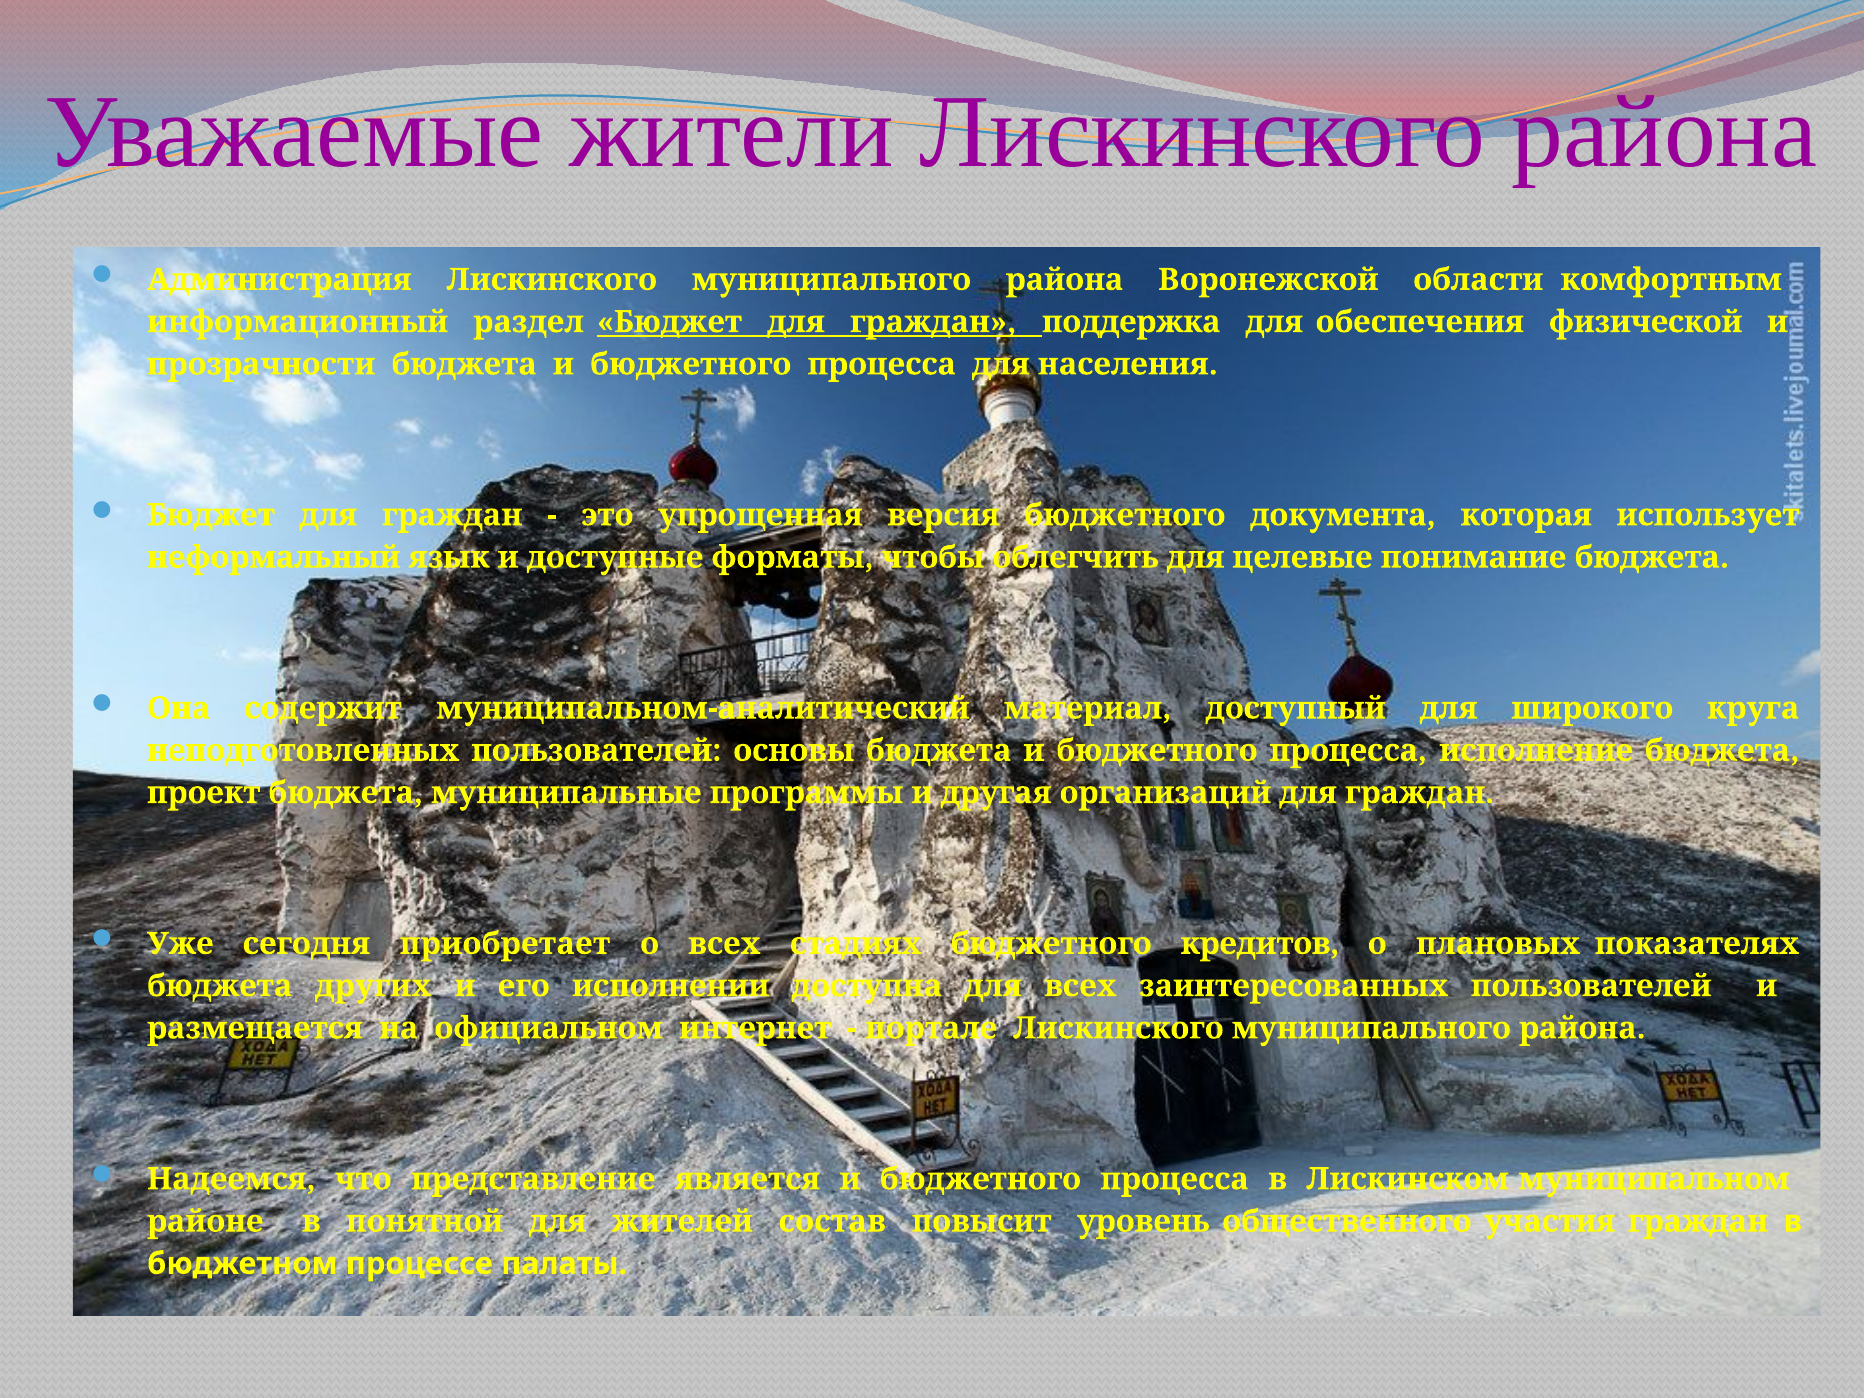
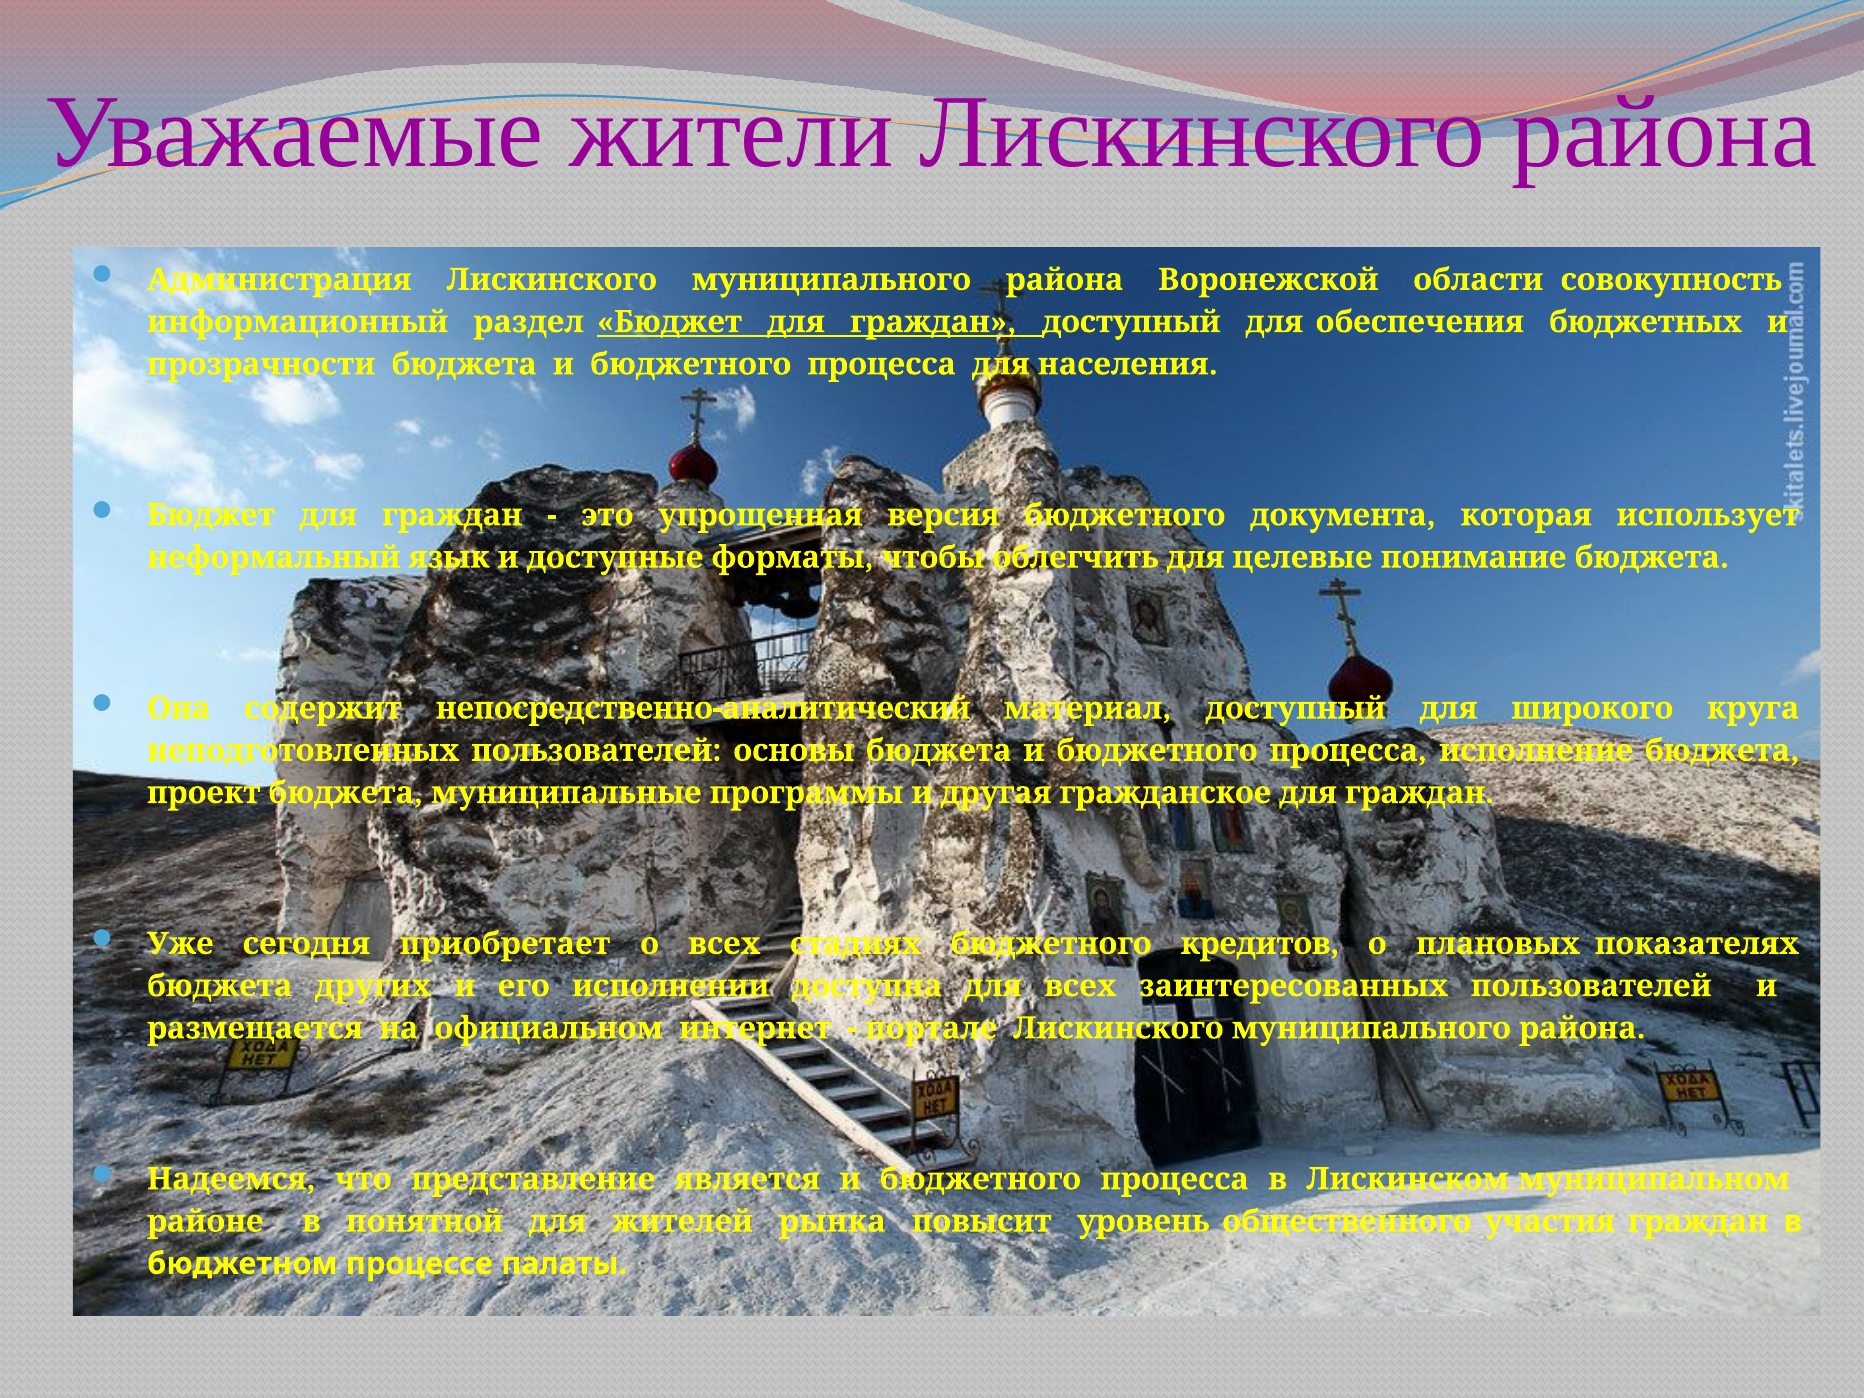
комфортным: комфортным -> совокупность (1671, 280)
граждан поддержка: поддержка -> доступный (1131, 322)
физической: физической -> бюджетных (1646, 322)
муниципальном-аналитический: муниципальном-аналитический -> непосредственно-аналитический (703, 708)
организаций: организаций -> гражданское (1165, 793)
состав: состав -> рынка (832, 1221)
